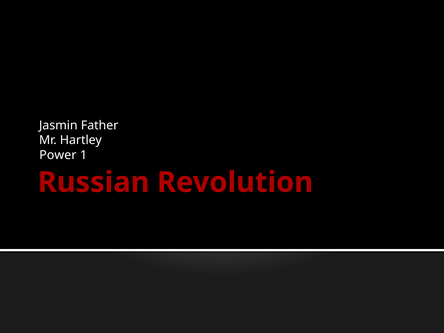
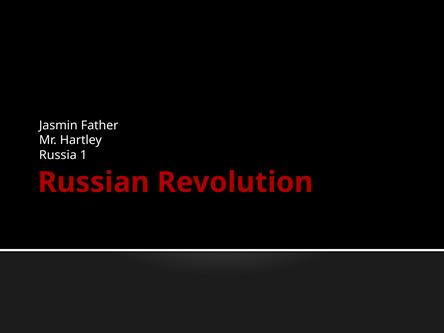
Power: Power -> Russia (58, 155)
